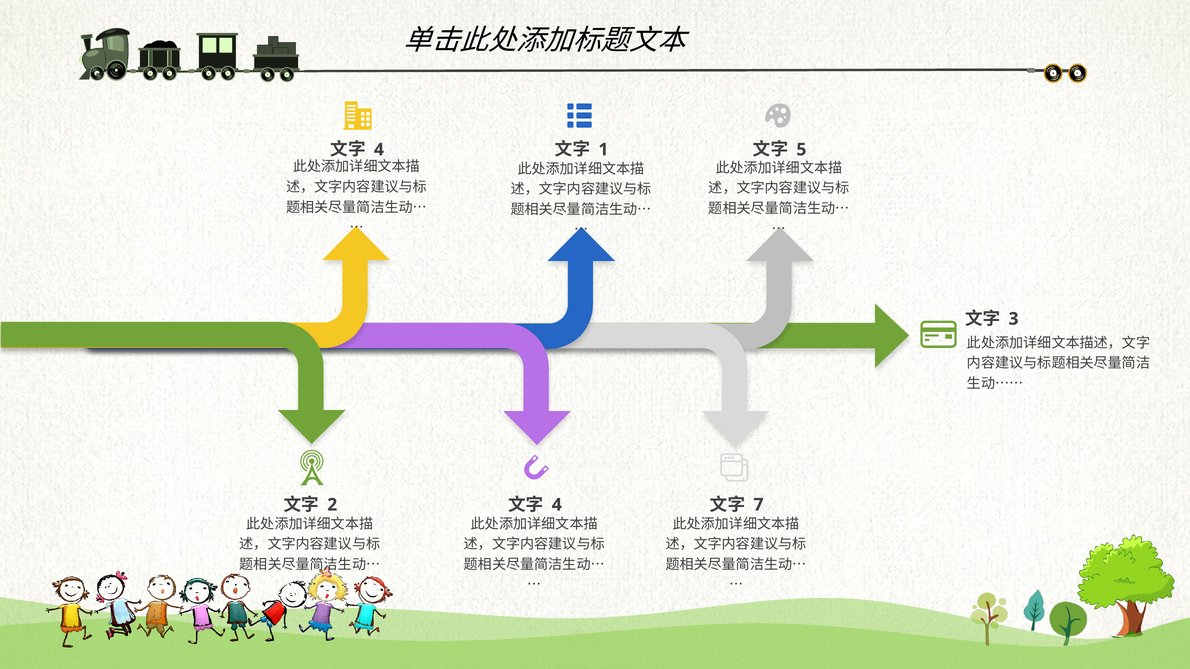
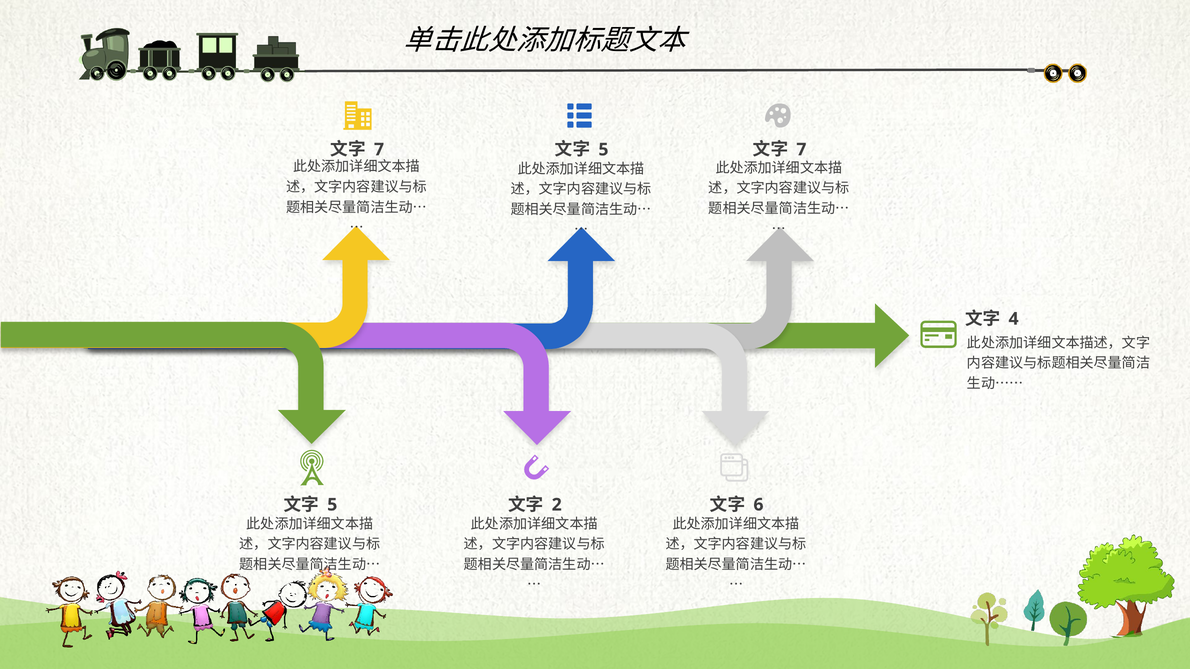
4: 4 -> 7 (379, 150)
1: 1 -> 5 (603, 150)
5: 5 -> 7 (801, 150)
3: 3 -> 4 (1014, 319)
2: 2 -> 5 (332, 505)
4: 4 -> 2 (557, 505)
7: 7 -> 6 (758, 505)
